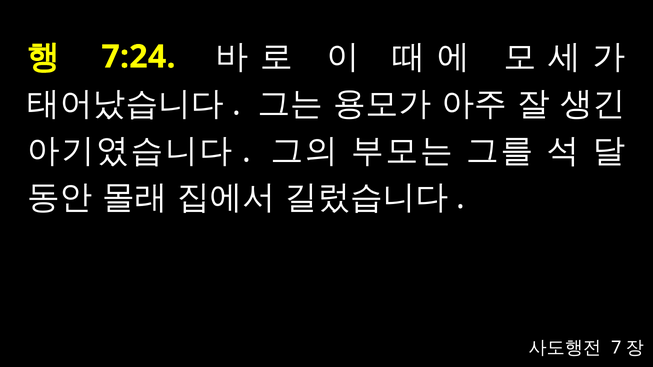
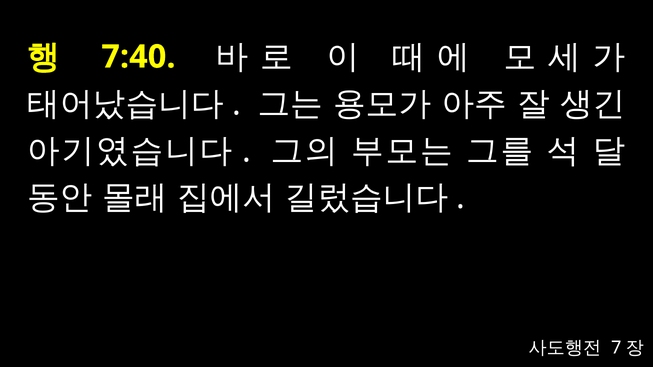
7:24: 7:24 -> 7:40 (138, 57)
